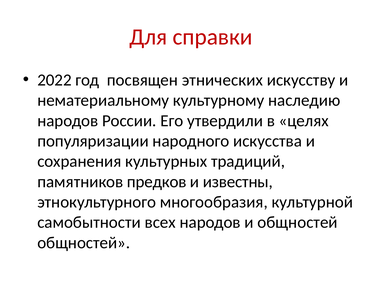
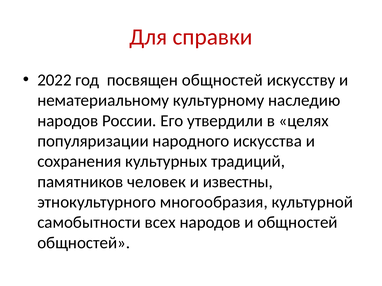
посвящен этнических: этнических -> общностей (222, 80)
предков: предков -> человек (157, 182)
